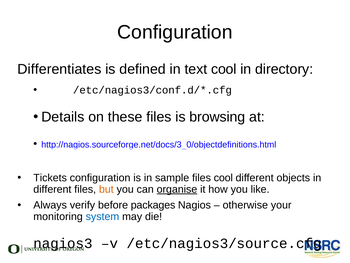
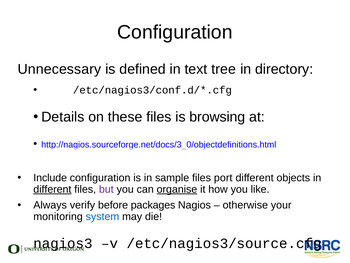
Differentiates: Differentiates -> Unnecessary (59, 69)
text cool: cool -> tree (224, 69)
Tickets: Tickets -> Include (50, 178)
files cool: cool -> port (223, 178)
different underline: none -> present (52, 189)
but colour: orange -> purple (106, 189)
